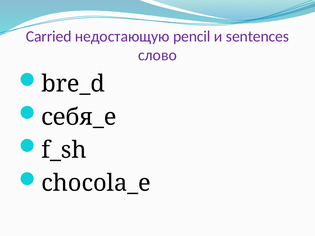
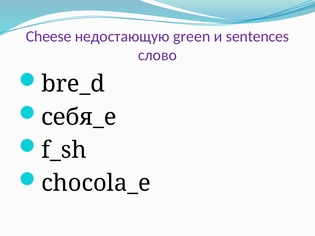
Carried: Carried -> Cheese (49, 36)
pencil: pencil -> green (192, 36)
